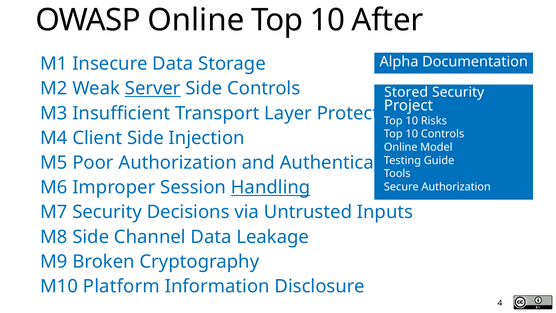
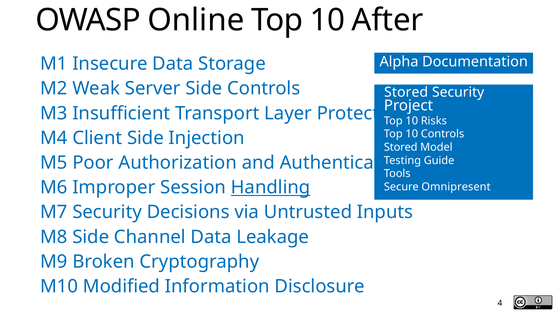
Server underline: present -> none (153, 88)
Online: Online -> Stored (401, 147)
Secure Authorization: Authorization -> Omnipresent (456, 187)
Platform: Platform -> Modified (122, 286)
